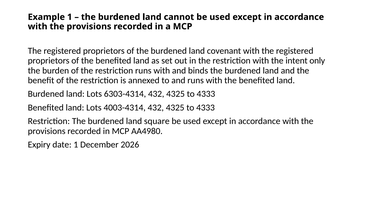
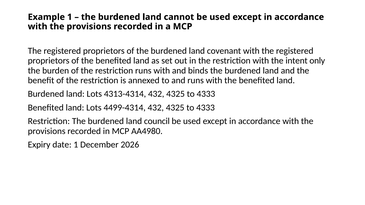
6303-4314: 6303-4314 -> 4313-4314 (125, 94)
4003-4314: 4003-4314 -> 4499-4314 (125, 108)
square: square -> council (157, 121)
